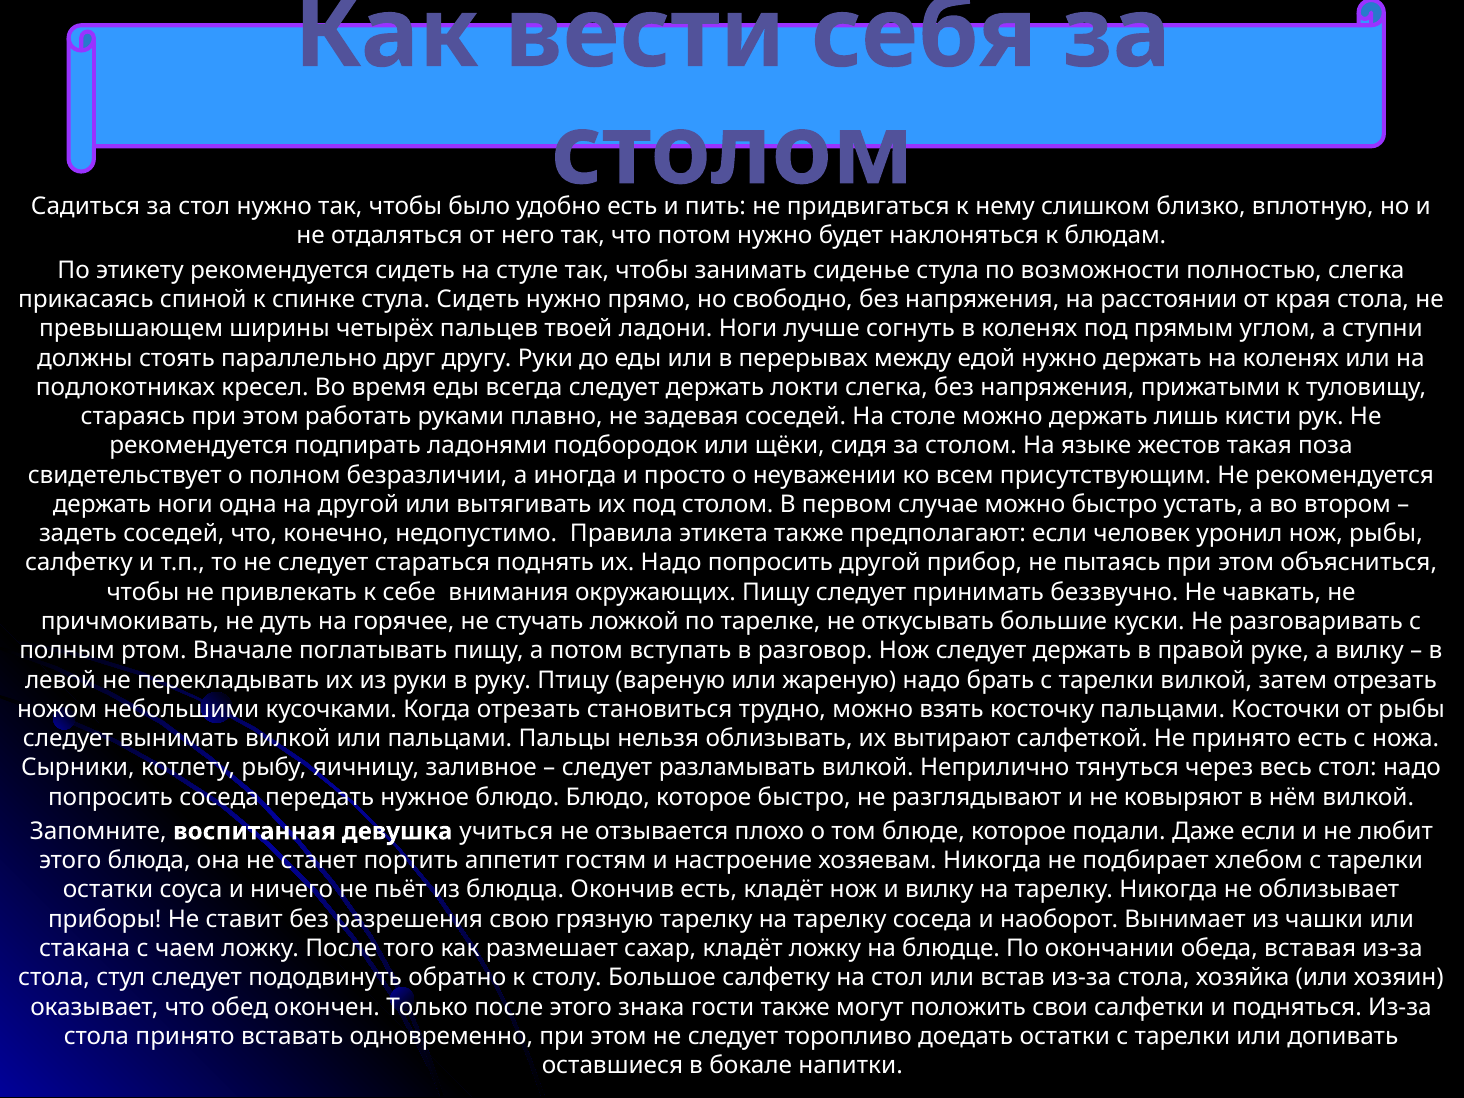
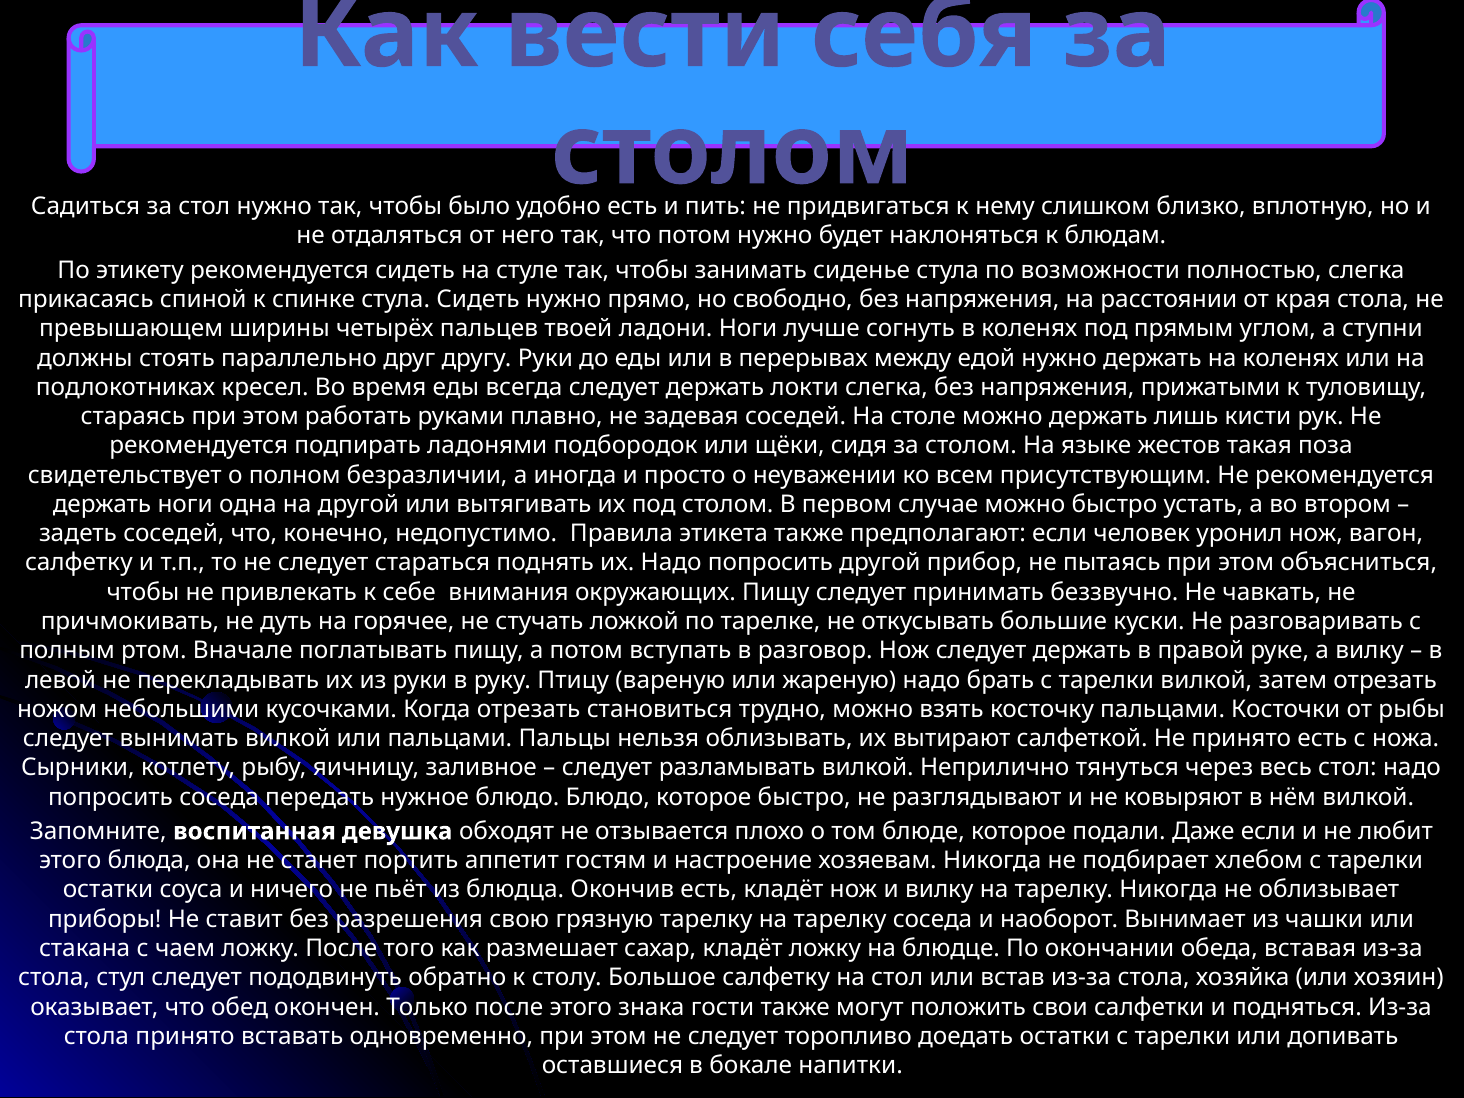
нож рыбы: рыбы -> вагон (1386, 534)
учиться: учиться -> обходят (507, 831)
